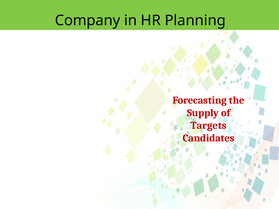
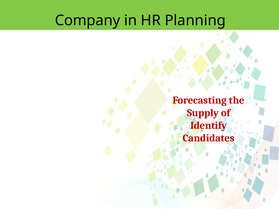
Targets: Targets -> Identify (209, 126)
